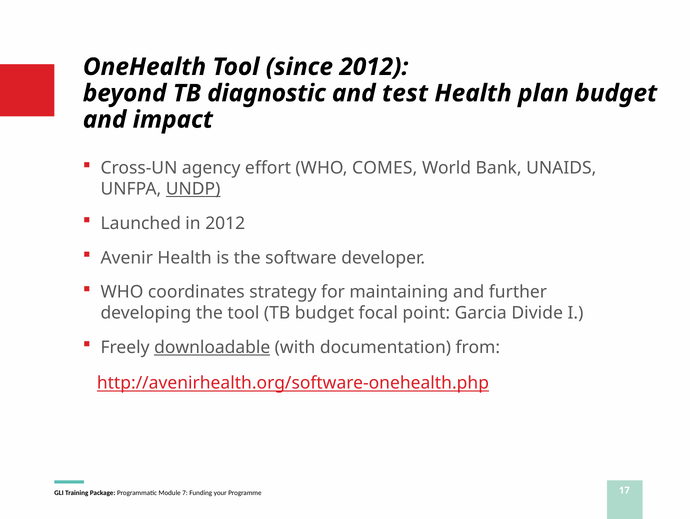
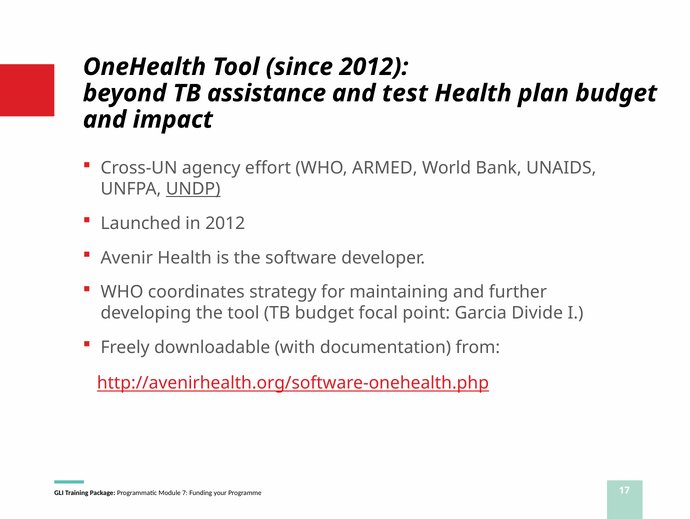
diagnostic: diagnostic -> assistance (267, 93)
COMES: COMES -> ARMED (385, 168)
downloadable underline: present -> none (212, 348)
